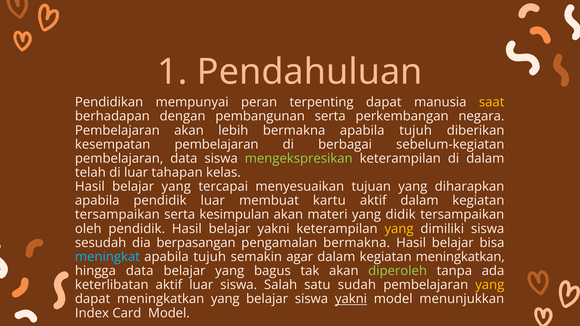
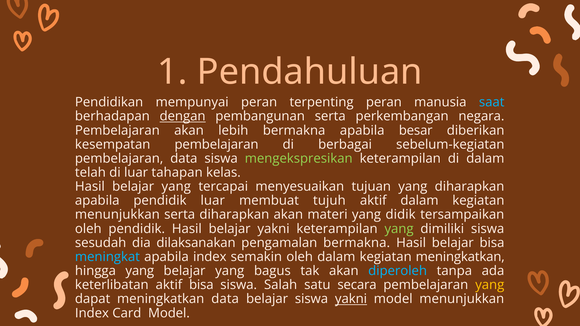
terpenting dapat: dapat -> peran (384, 102)
saat colour: yellow -> light blue (492, 102)
dengan underline: none -> present (183, 116)
bermakna apabila tujuh: tujuh -> besar (416, 130)
kartu: kartu -> tujuh (329, 201)
tersampaikan: tersampaikan -> menunjukkan (117, 215)
serta kesimpulan: kesimpulan -> diharapkan (234, 215)
yang colour: yellow -> light green (399, 229)
berpasangan: berpasangan -> dilaksanakan (196, 243)
tujuh: tujuh -> index (210, 257)
semakin agar: agar -> oleh (300, 257)
hingga data: data -> yang (140, 271)
diperoleh colour: light green -> light blue (398, 271)
aktif luar: luar -> bisa (201, 285)
sudah: sudah -> secara (357, 285)
meningkatkan yang: yang -> data (225, 299)
